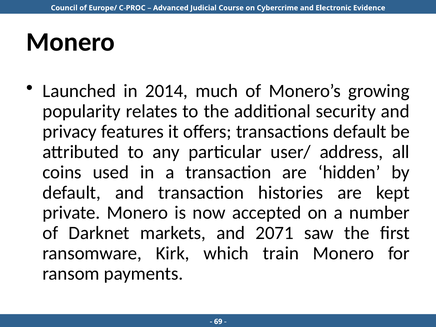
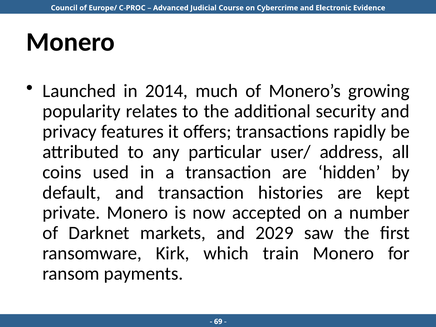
transactions default: default -> rapidly (360, 132)
2071: 2071 -> 2029 (275, 233)
